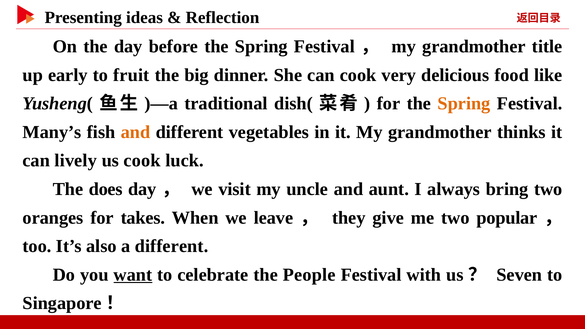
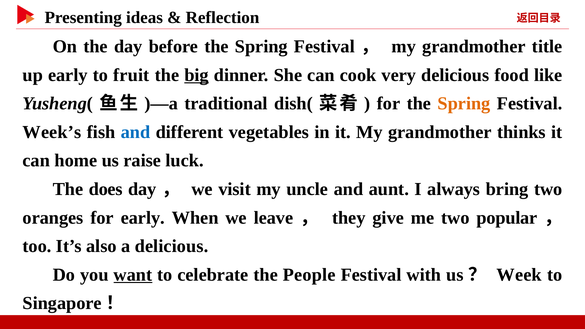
big underline: none -> present (197, 75)
Many’s: Many’s -> Week’s (52, 132)
and colour: orange -> blue (136, 132)
lively: lively -> home (76, 161)
us cook: cook -> raise (142, 161)
for takes: takes -> early (143, 218)
a different: different -> delicious (172, 246)
Seven: Seven -> Week (519, 275)
